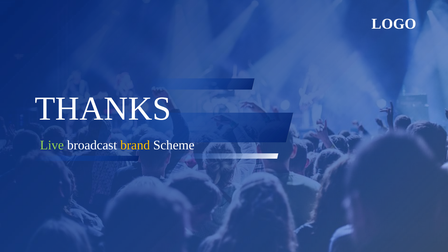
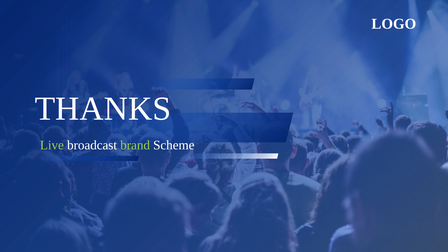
brand colour: yellow -> light green (135, 145)
